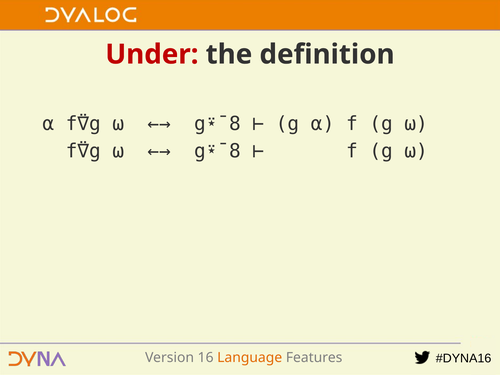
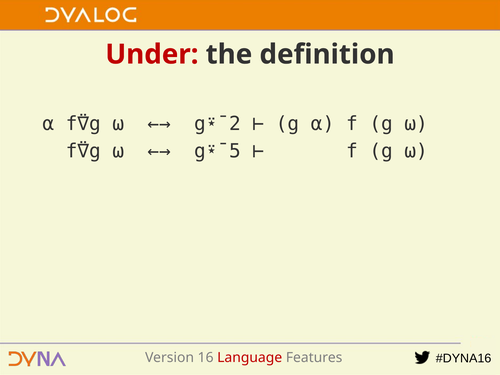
g⍣¯8: g⍣¯8 -> g⍣¯2 (218, 124)
g⍣¯8: g⍣¯8 -> g⍣¯5 (218, 151)
Language colour: orange -> red (250, 358)
